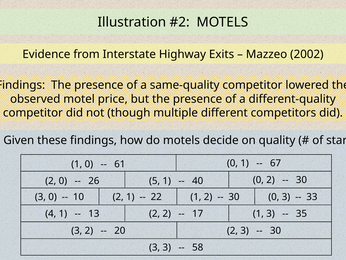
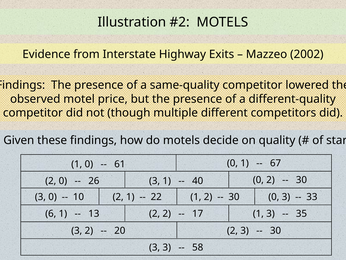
5: 5 -> 3 (155, 181)
4: 4 -> 6 (51, 213)
